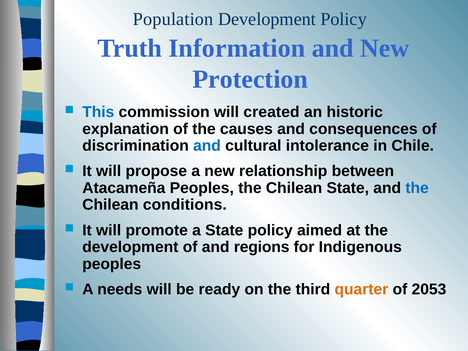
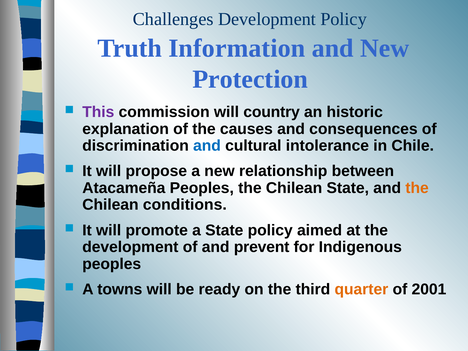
Population: Population -> Challenges (173, 19)
This colour: blue -> purple (98, 112)
created: created -> country (272, 112)
the colour: blue -> orange (417, 188)
regions: regions -> prevent (262, 247)
needs: needs -> towns (120, 289)
2053: 2053 -> 2001 (429, 289)
